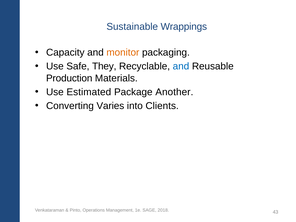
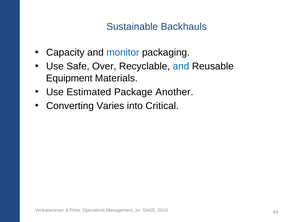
Wrappings: Wrappings -> Backhauls (184, 27)
monitor colour: orange -> blue (123, 52)
They: They -> Over (104, 66)
Production: Production -> Equipment (69, 78)
Clients: Clients -> Critical (162, 106)
